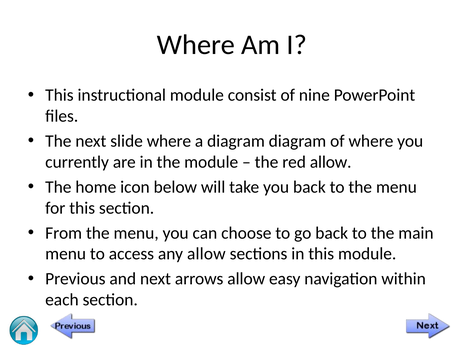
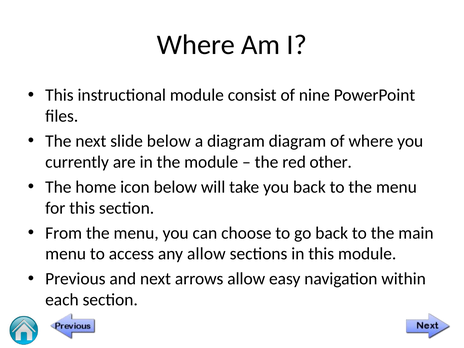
slide where: where -> below (169, 141)
red allow: allow -> other (331, 162)
